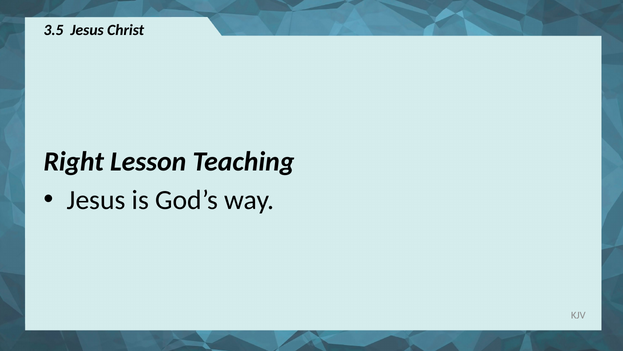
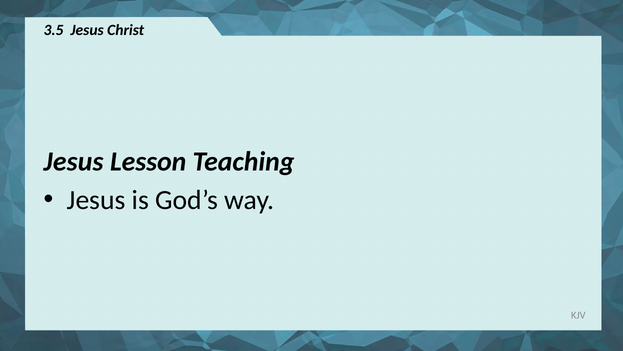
Right: Right -> Jesus (74, 162)
